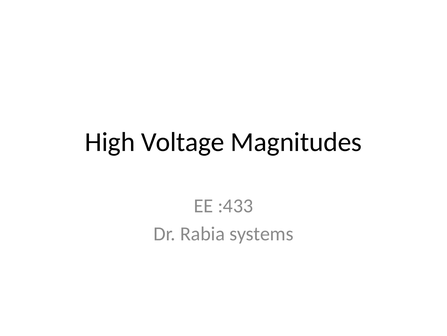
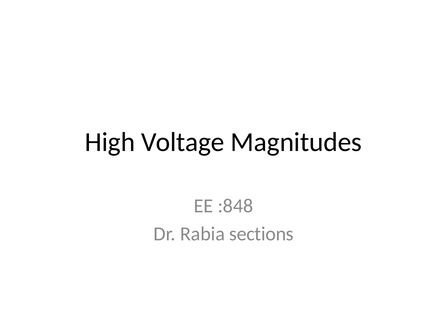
:433: :433 -> :848 (235, 206)
systems: systems -> sections (261, 233)
